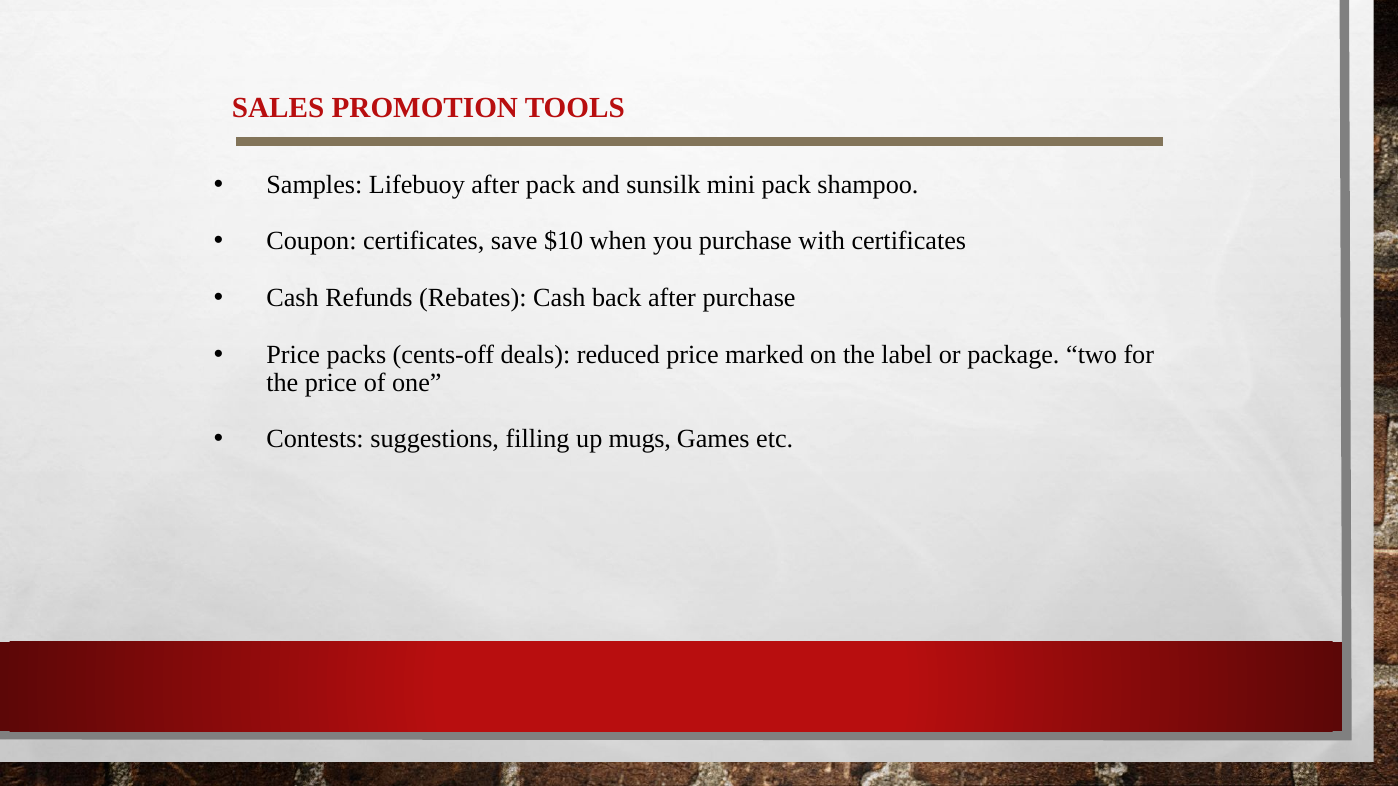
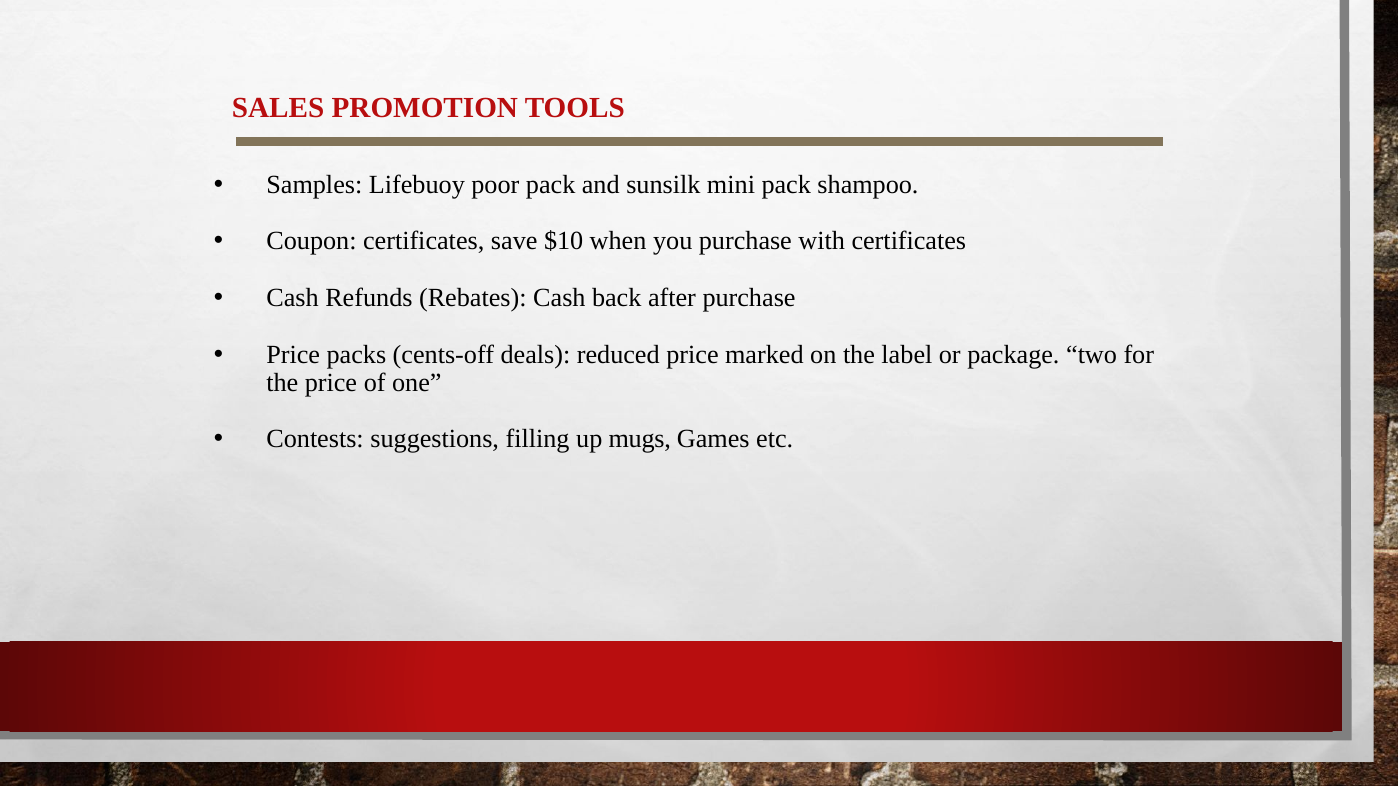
Lifebuoy after: after -> poor (495, 185)
